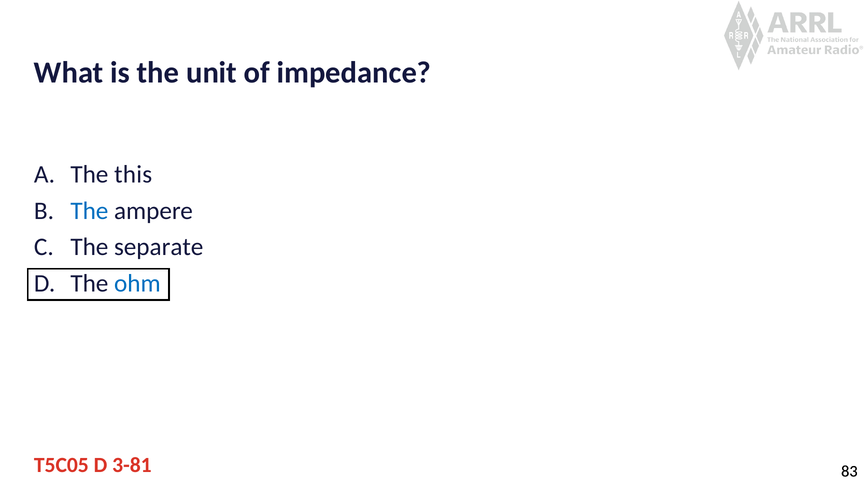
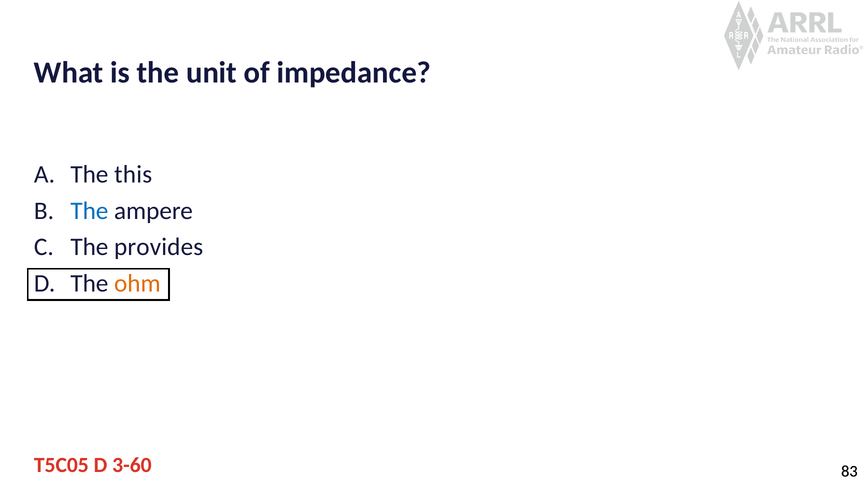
separate: separate -> provides (159, 247)
ohm colour: blue -> orange (137, 283)
3-81: 3-81 -> 3-60 (132, 465)
